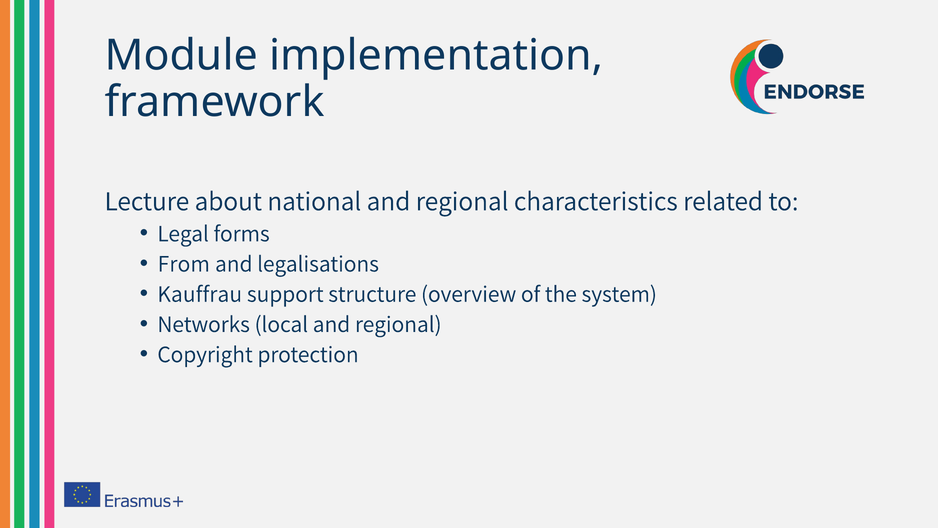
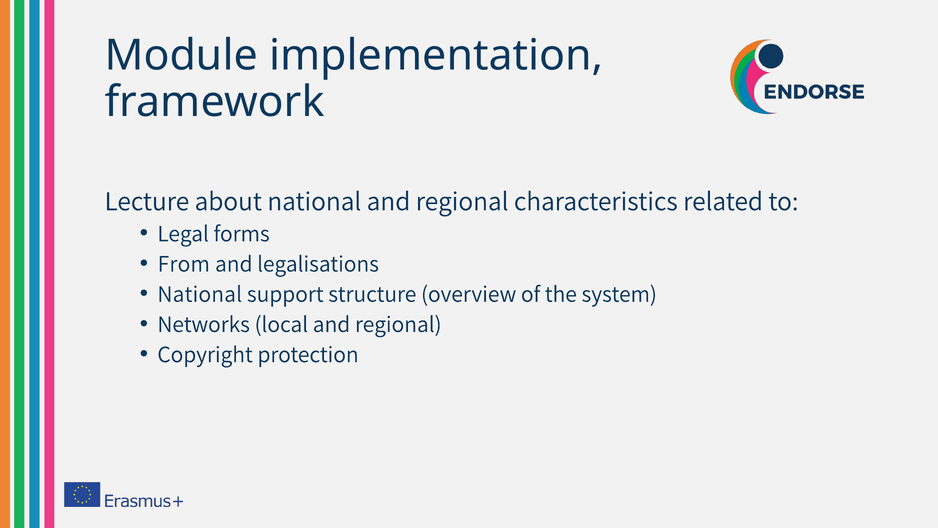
Kauffrau: Kauffrau -> National (200, 294)
